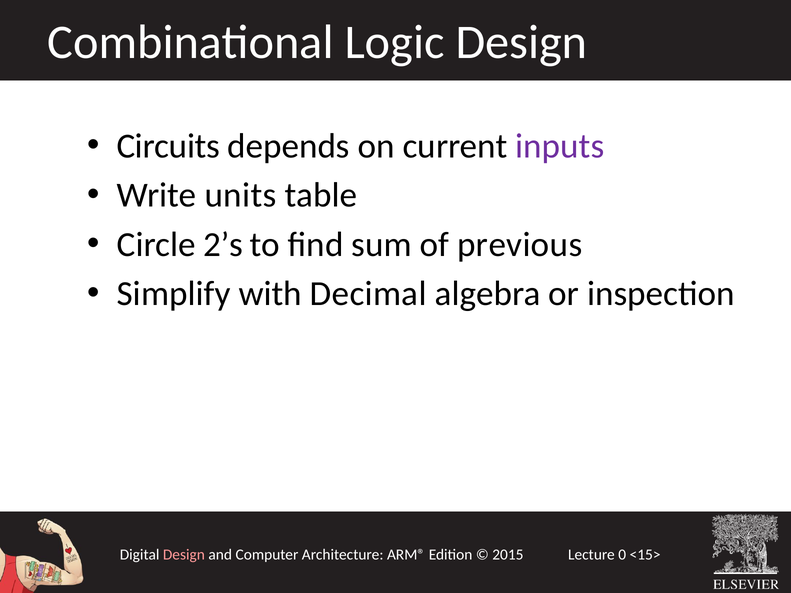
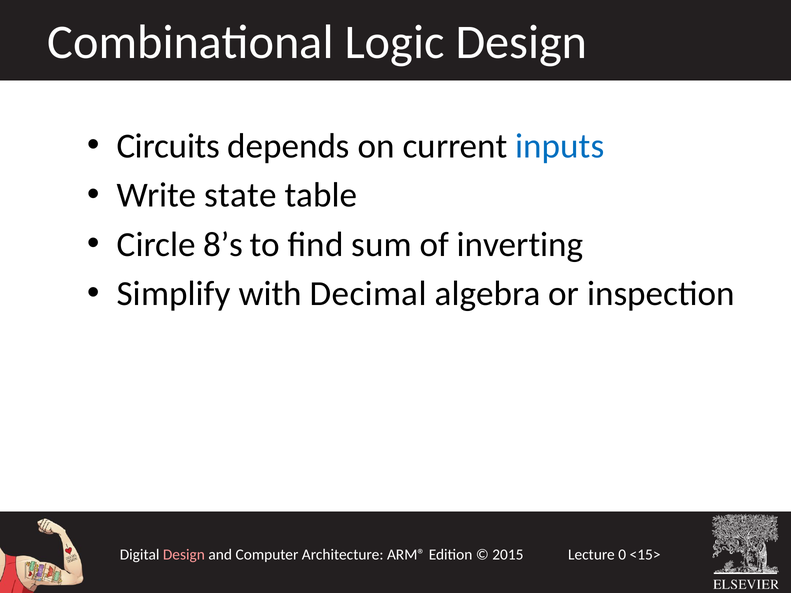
inputs colour: purple -> blue (560, 146)
units: units -> state (241, 195)
2’s: 2’s -> 8’s (223, 245)
previous: previous -> inverting (520, 245)
